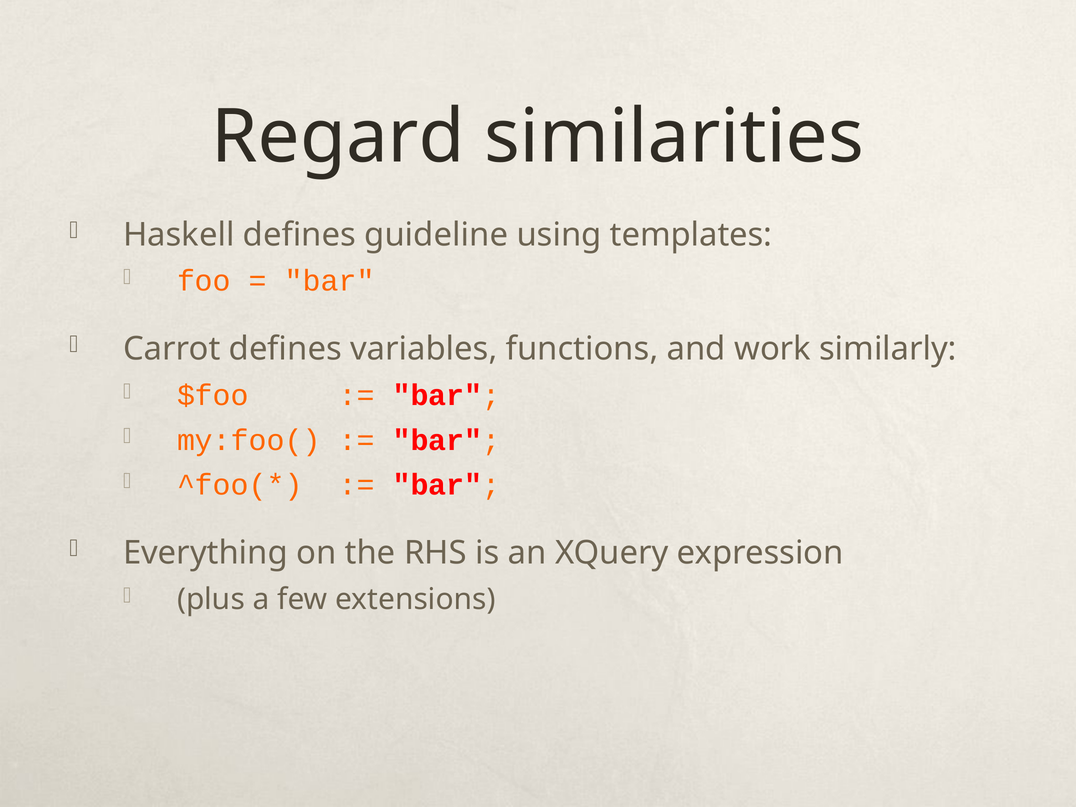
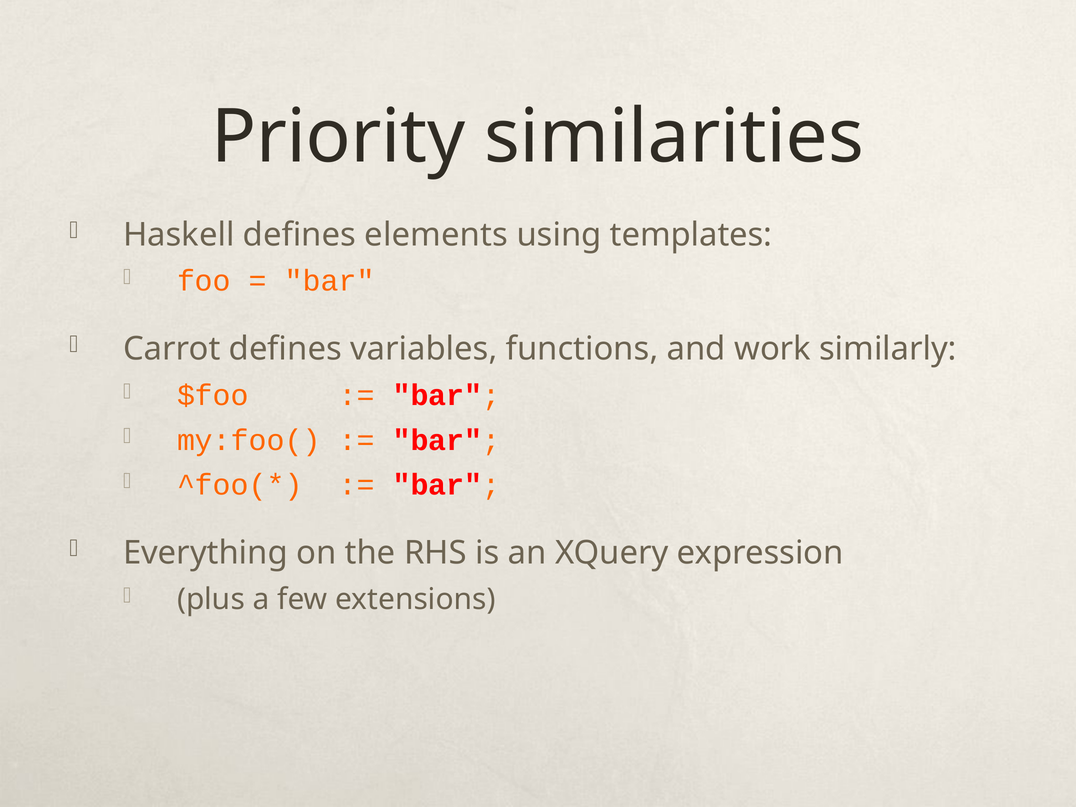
Regard: Regard -> Priority (338, 137)
guideline: guideline -> elements (436, 235)
